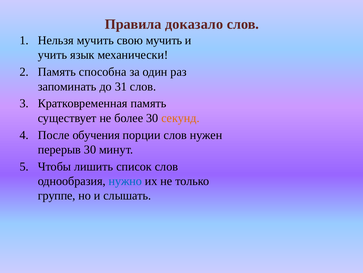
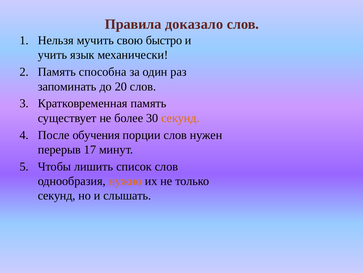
свою мучить: мучить -> быстро (164, 40)
31: 31 -> 20 (121, 86)
перерыв 30: 30 -> 17 (90, 149)
нужно colour: blue -> orange (125, 181)
группе: группе -> секунд (57, 195)
